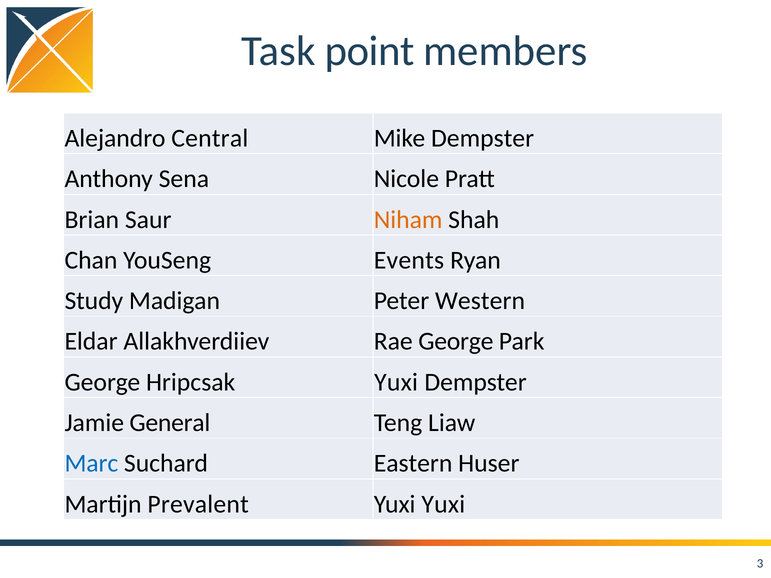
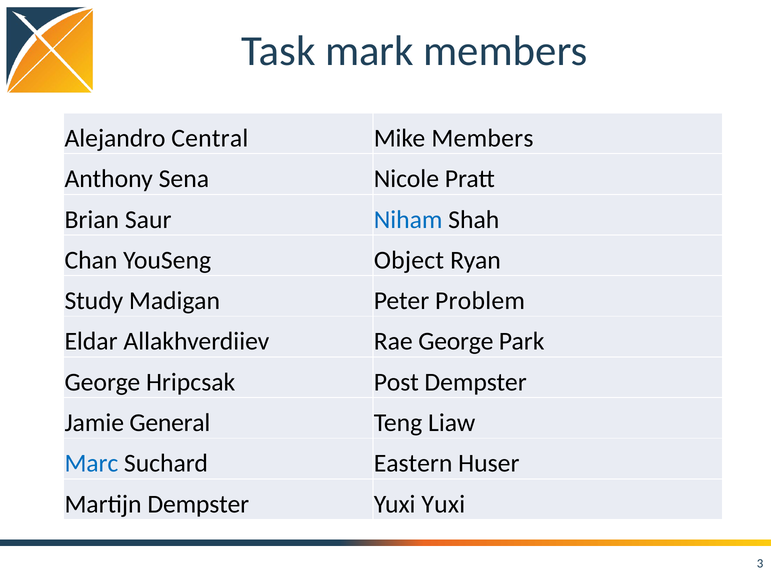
point: point -> mark (369, 51)
Mike Dempster: Dempster -> Members (482, 138)
Niham colour: orange -> blue (408, 220)
Events: Events -> Object (409, 260)
Western: Western -> Problem (480, 301)
Hripcsak Yuxi: Yuxi -> Post (396, 382)
Martijn Prevalent: Prevalent -> Dempster (198, 504)
